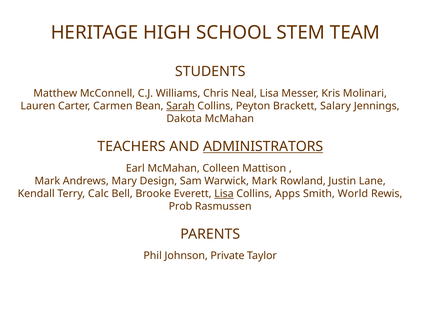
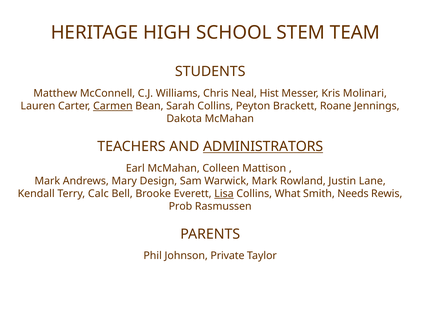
Neal Lisa: Lisa -> Hist (269, 93)
Carmen underline: none -> present (113, 106)
Sarah underline: present -> none (180, 106)
Salary: Salary -> Roane (336, 106)
Apps: Apps -> What (288, 194)
World: World -> Needs (353, 194)
